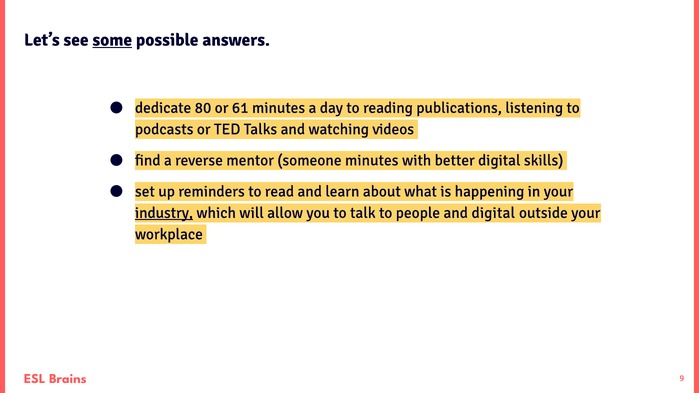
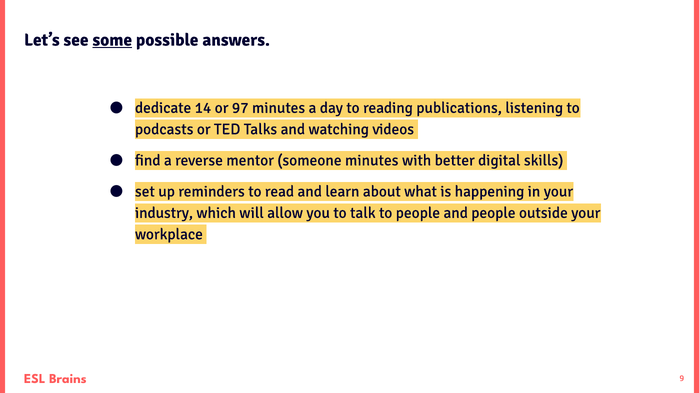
80: 80 -> 14 (203, 108)
61: 61 -> 97 (240, 108)
industry underline: present -> none (164, 213)
and digital: digital -> people (493, 213)
